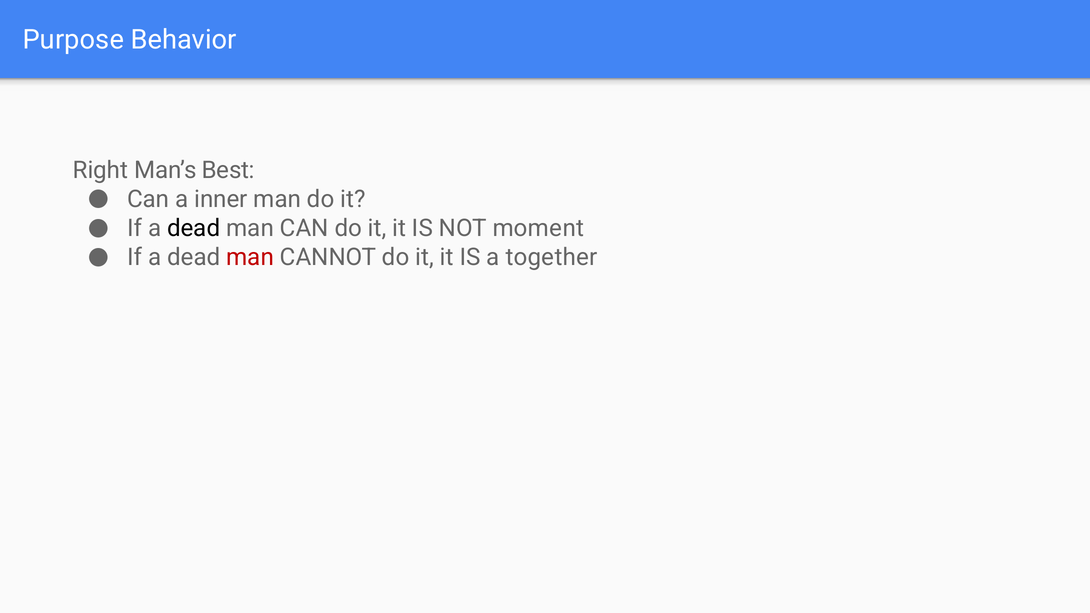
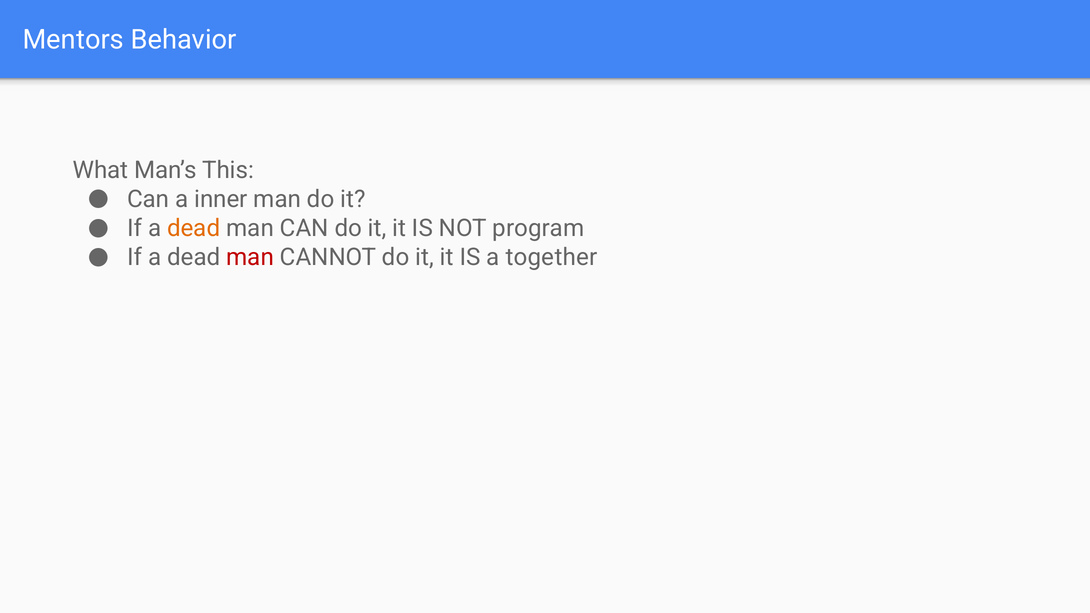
Purpose: Purpose -> Mentors (73, 40)
Right: Right -> What (100, 170)
Best: Best -> This (228, 170)
dead colour: black -> orange (194, 228)
moment: moment -> program (538, 228)
